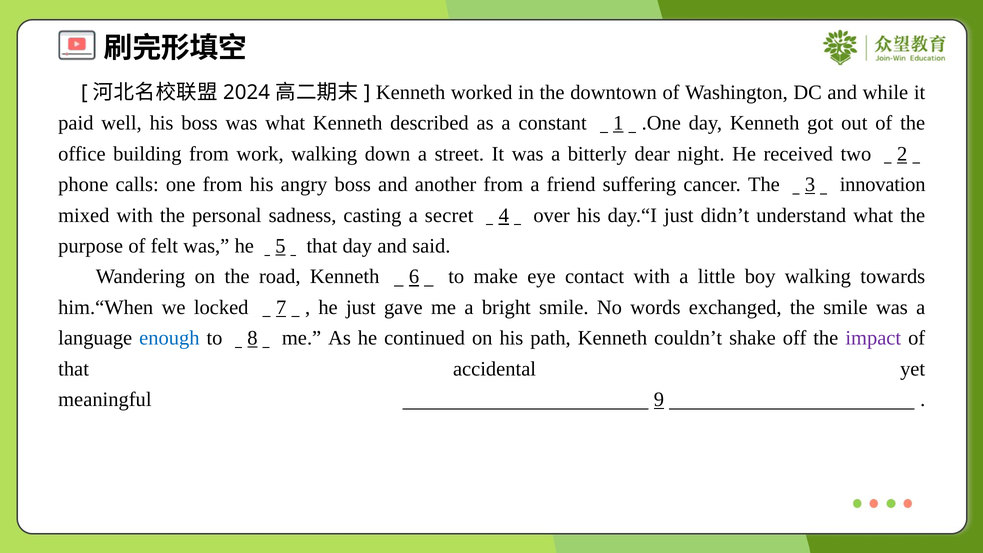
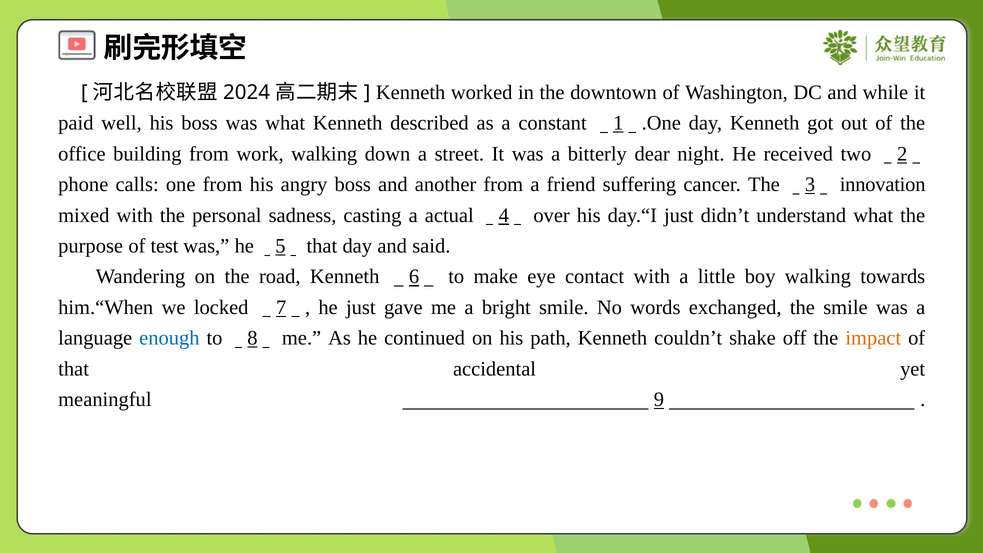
secret: secret -> actual (449, 215)
felt: felt -> test (164, 246)
impact colour: purple -> orange (873, 338)
